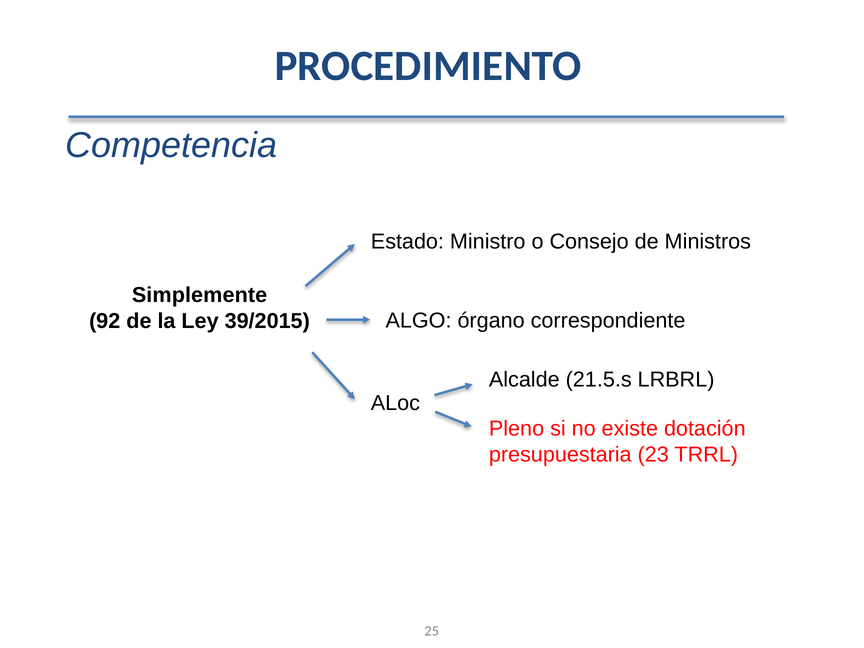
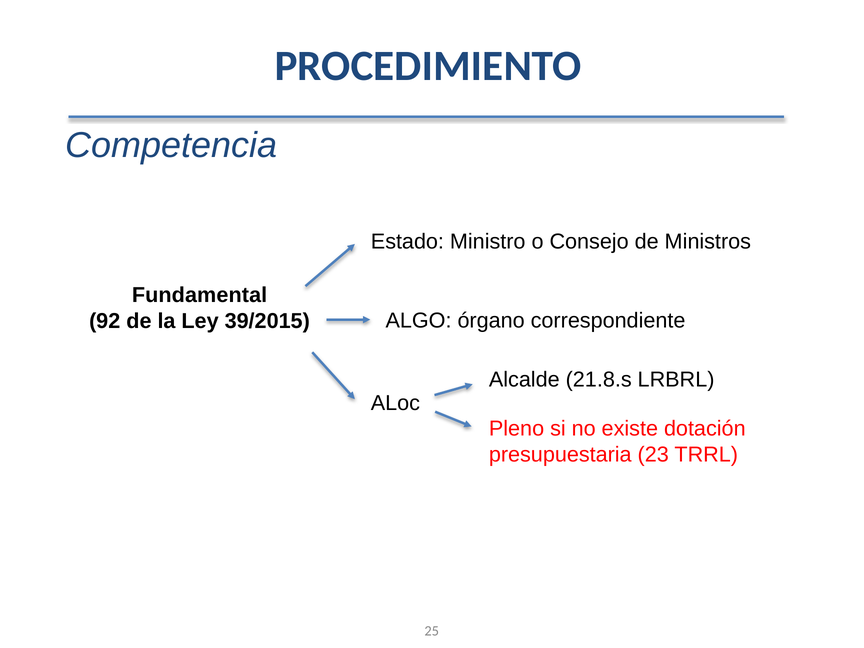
Simplemente: Simplemente -> Fundamental (200, 295)
21.5.s: 21.5.s -> 21.8.s (599, 379)
